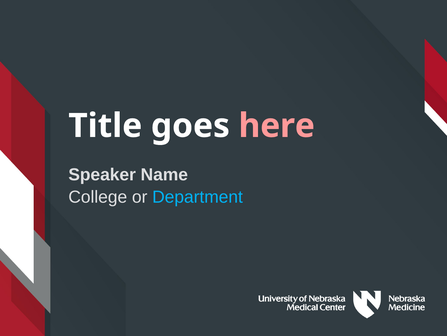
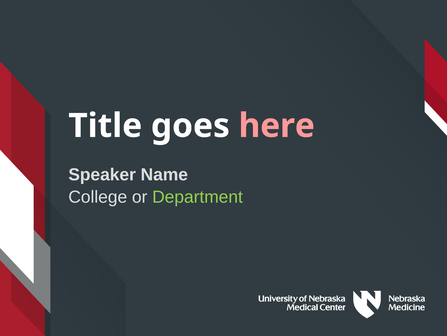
Department colour: light blue -> light green (198, 197)
